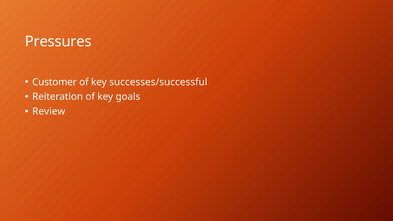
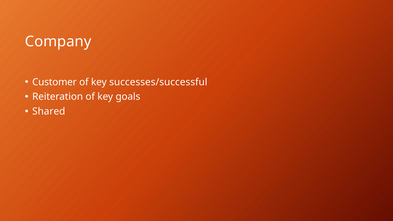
Pressures: Pressures -> Company (58, 42)
Review: Review -> Shared (49, 111)
